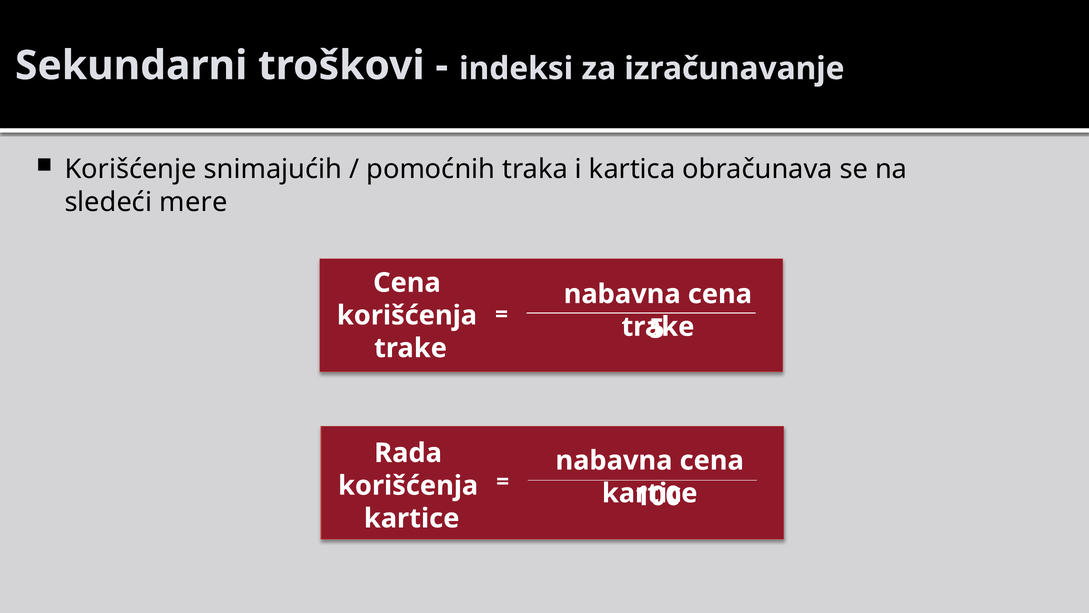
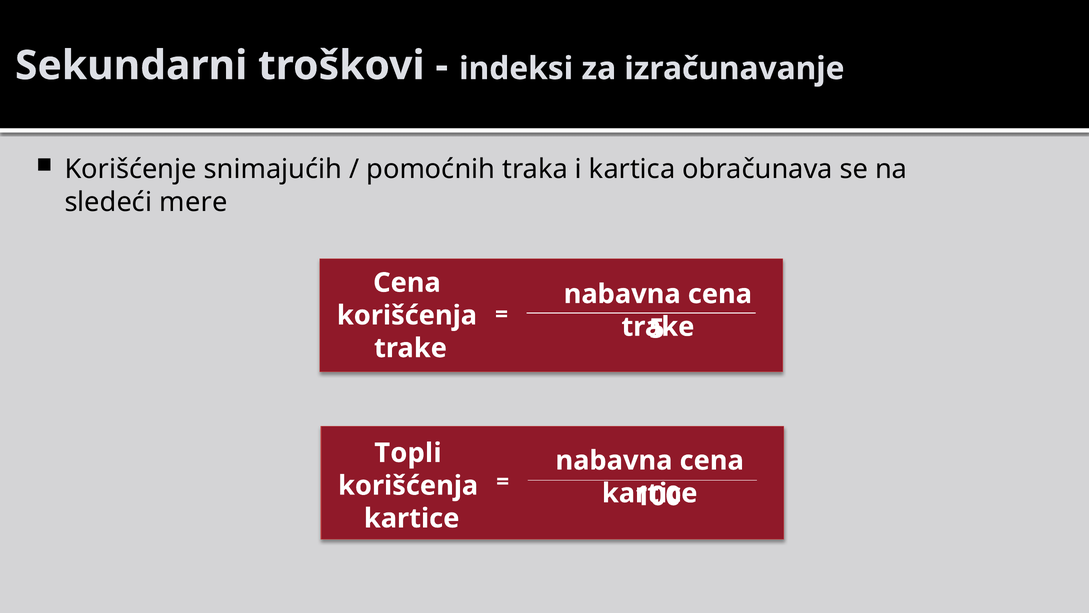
Rada: Rada -> Topli (408, 453)
